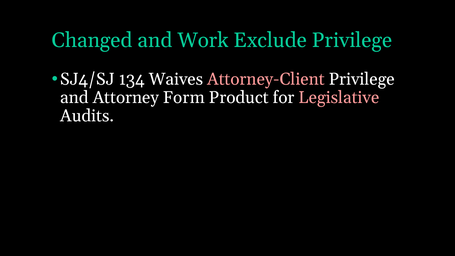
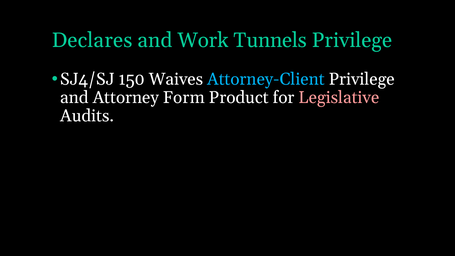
Changed: Changed -> Declares (92, 40)
Exclude: Exclude -> Tunnels (270, 40)
134: 134 -> 150 (132, 79)
Attorney-Client colour: pink -> light blue (266, 79)
